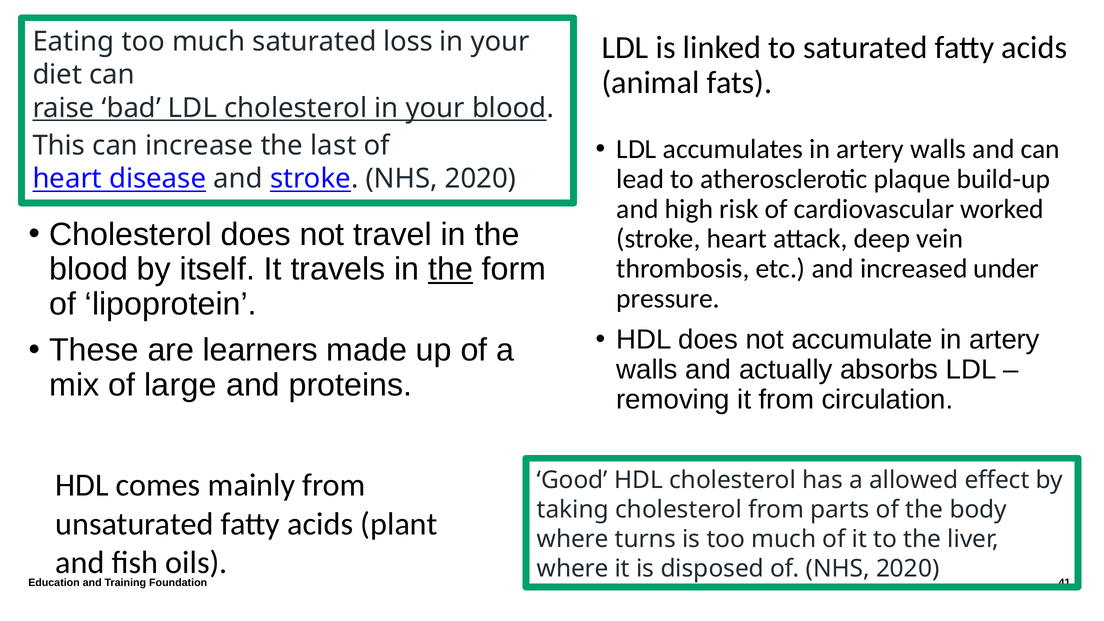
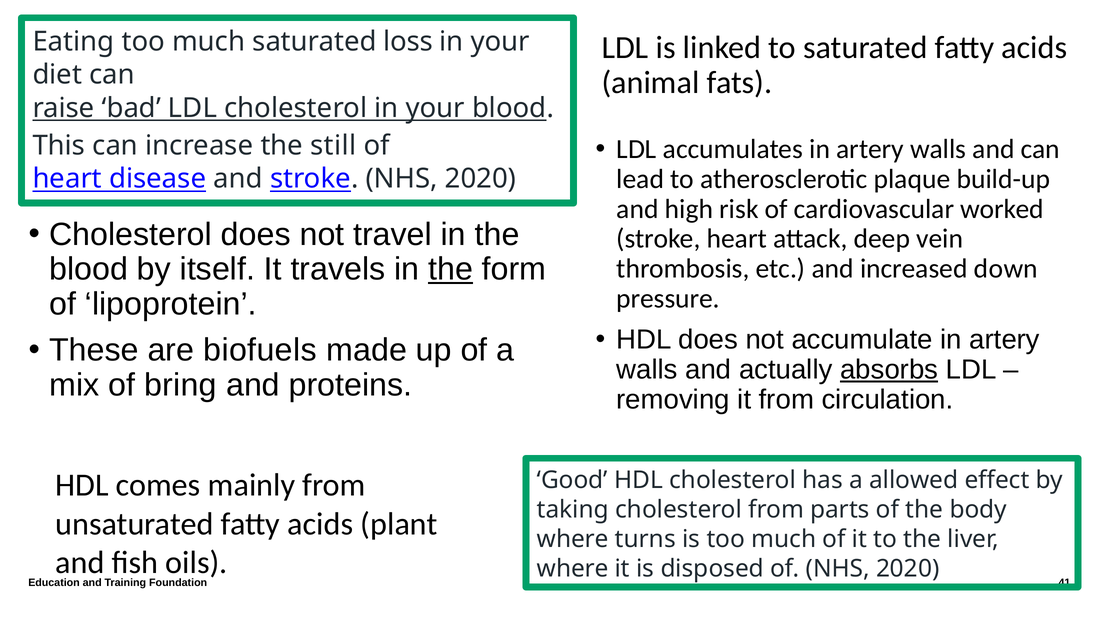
last: last -> still (333, 145)
under: under -> down (1006, 269)
learners: learners -> biofuels (260, 350)
absorbs underline: none -> present (889, 370)
large: large -> bring (180, 385)
